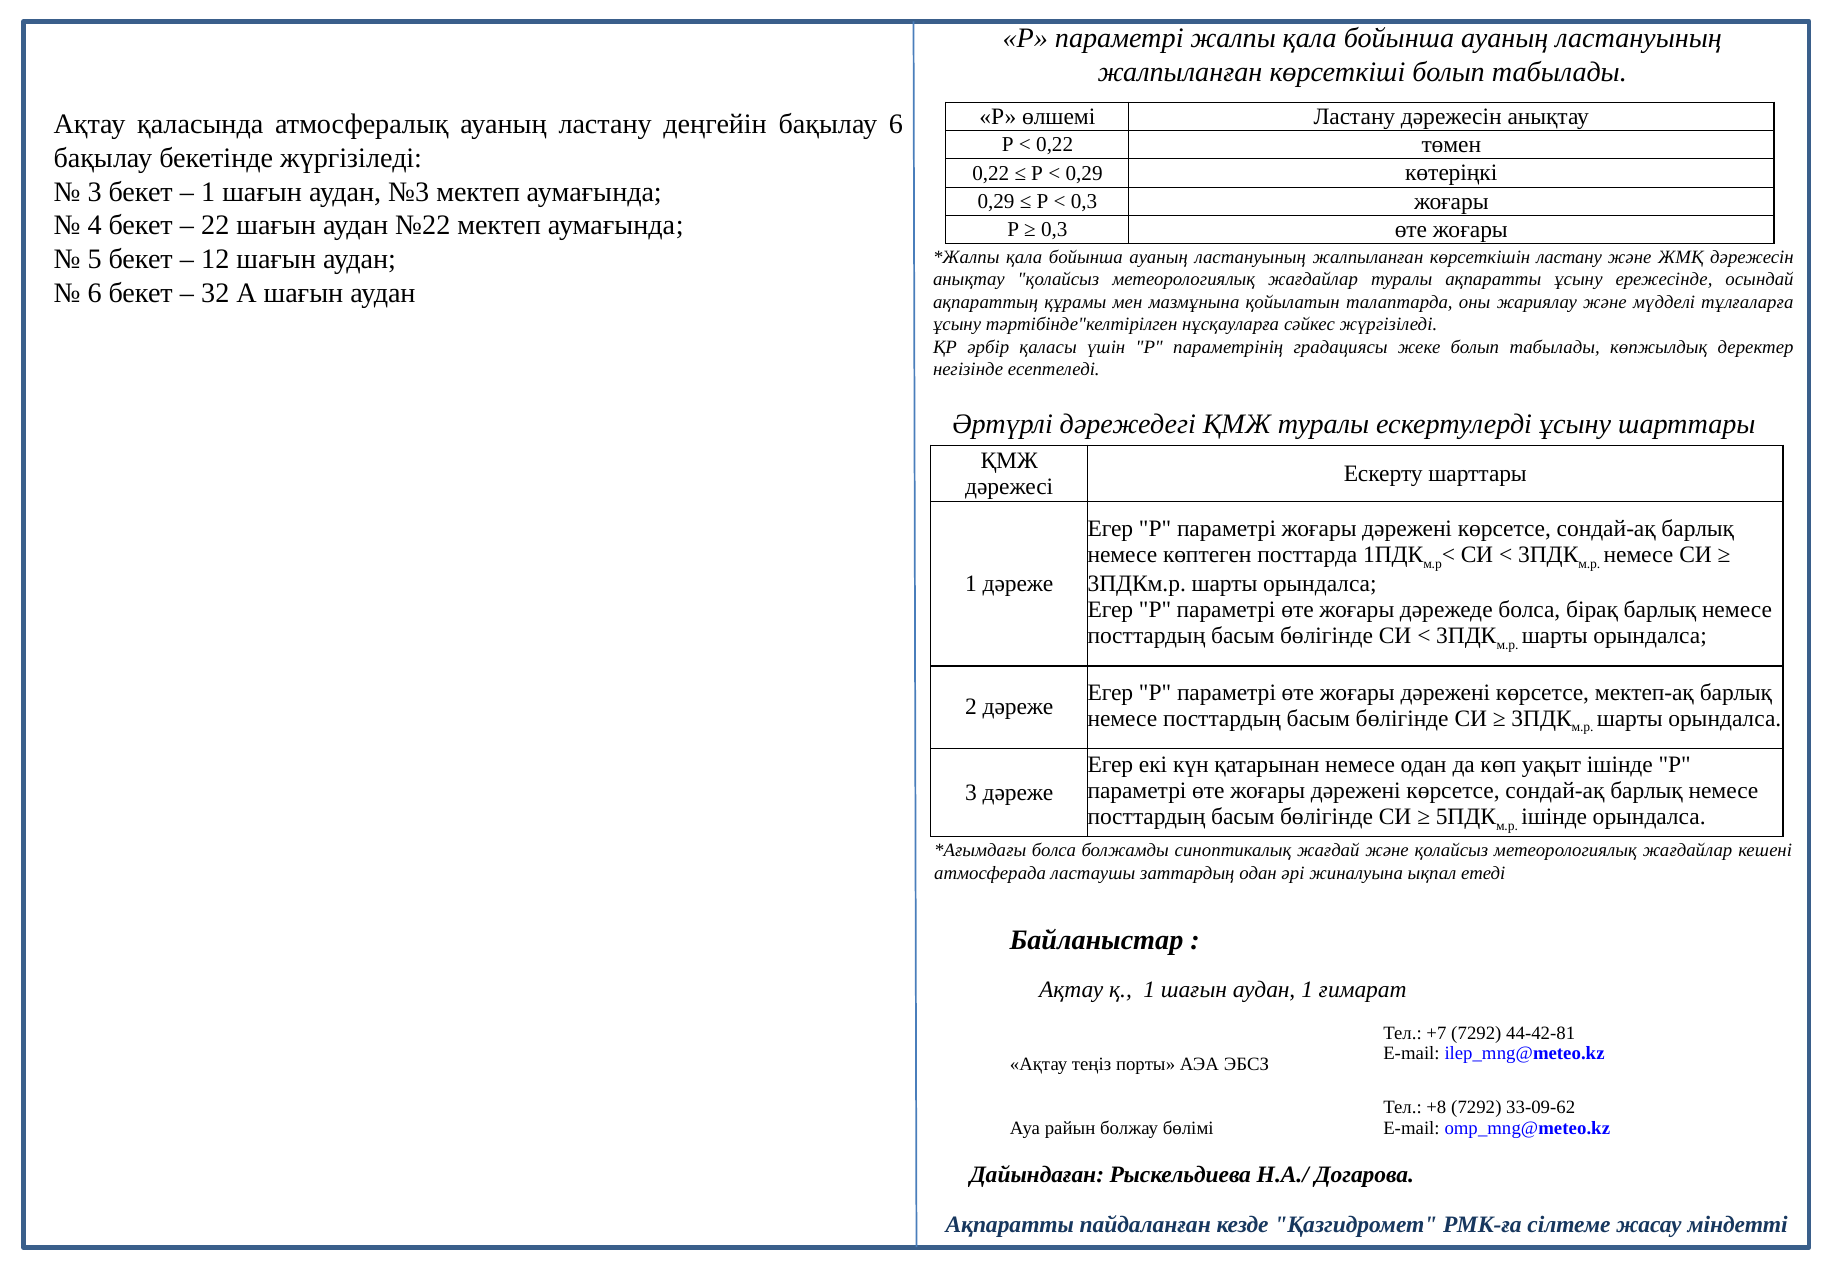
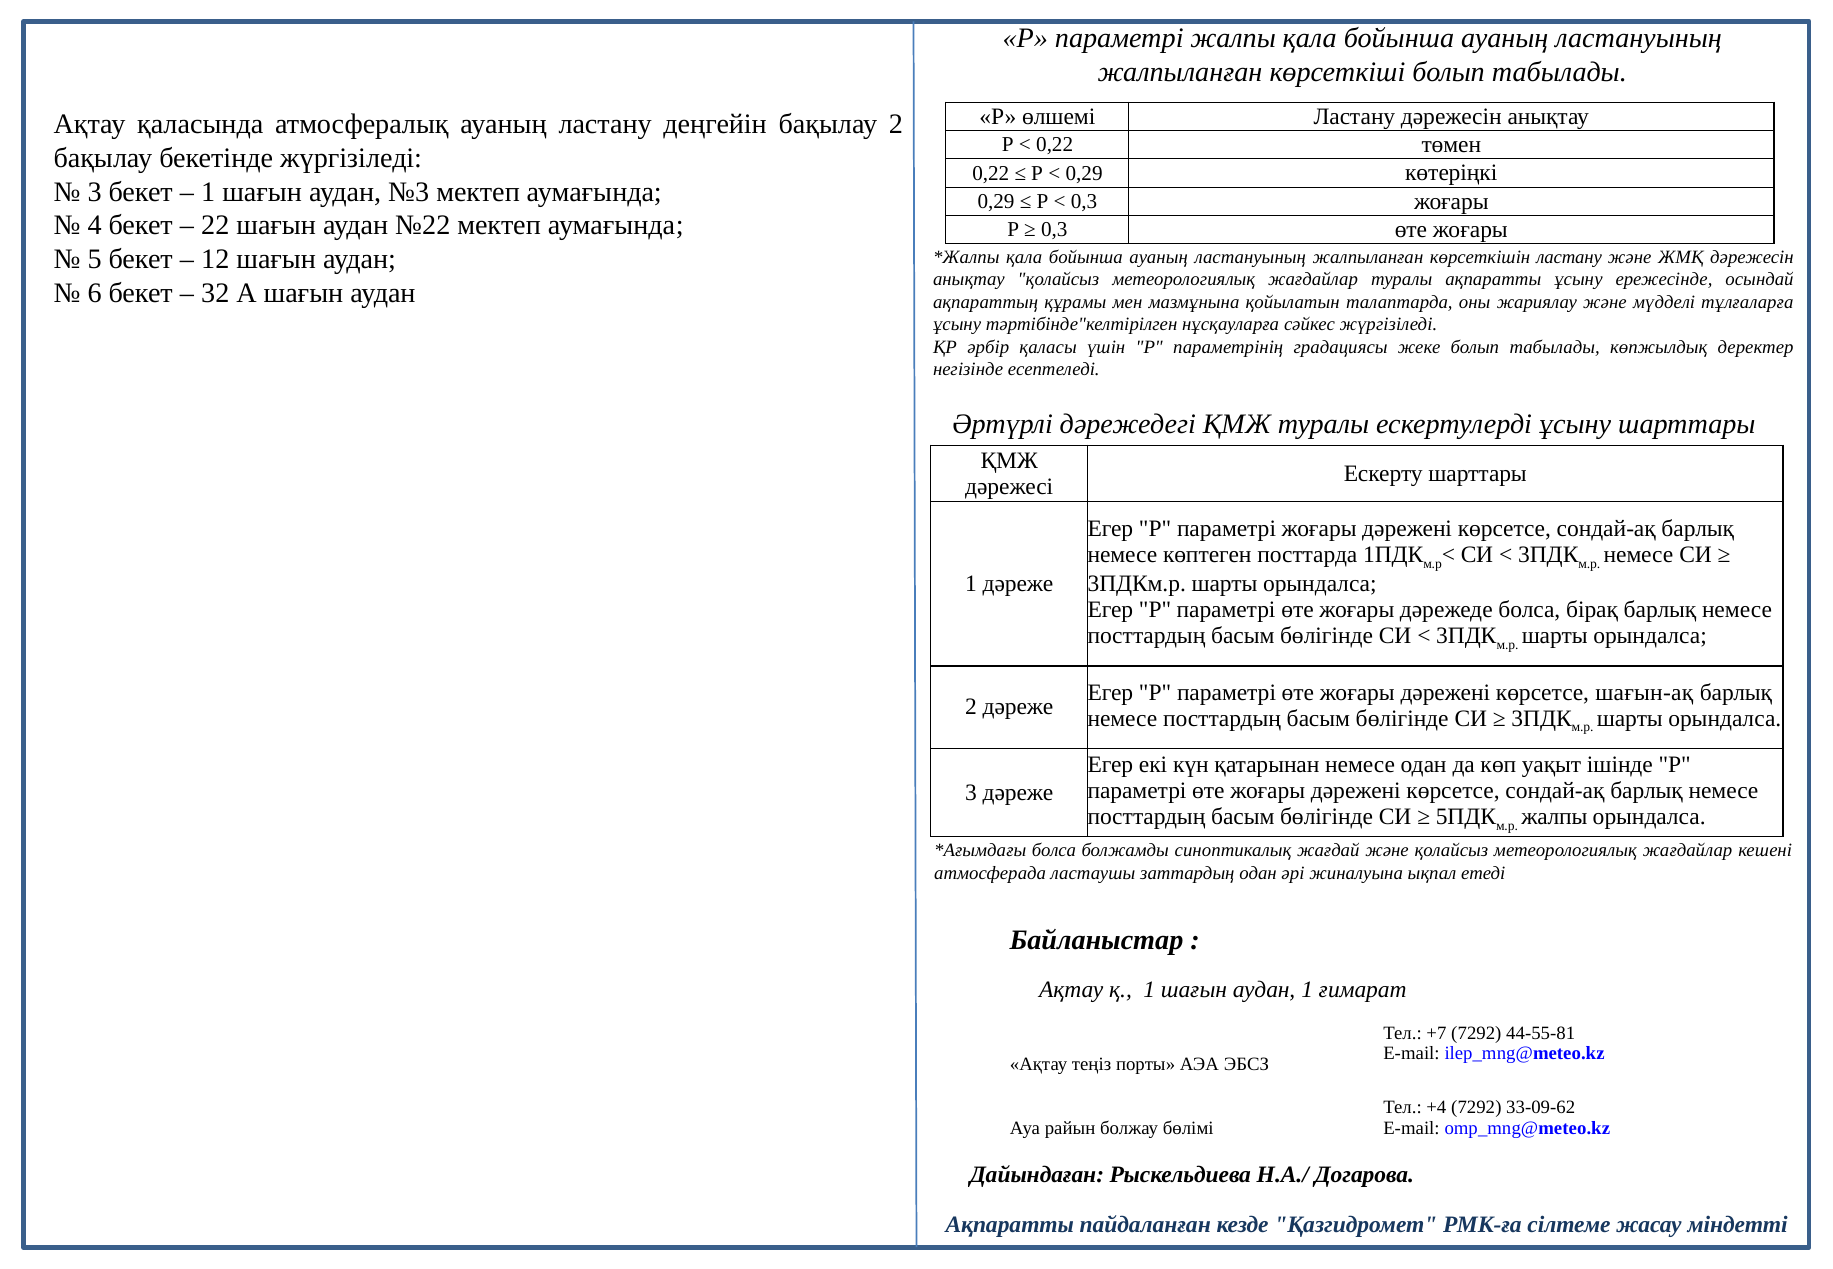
бақылау 6: 6 -> 2 (896, 124)
мектеп-ақ: мектеп-ақ -> шағын-ақ (1644, 692)
ішінде: ішінде -> жалпы (1554, 817)
44-42-81: 44-42-81 -> 44-55-81 (1541, 1033)
+8: +8 -> +4 (1436, 1107)
